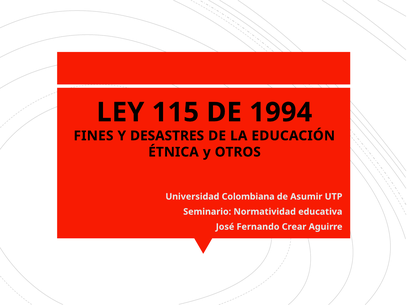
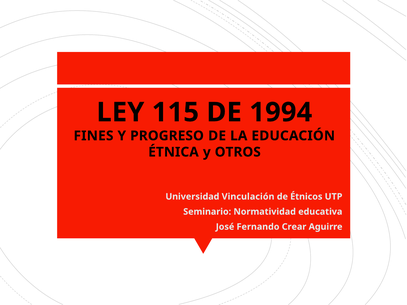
DESASTRES: DESASTRES -> PROGRESO (167, 136)
Colombiana: Colombiana -> Vinculación (248, 197)
Asumir: Asumir -> Étnicos (306, 197)
